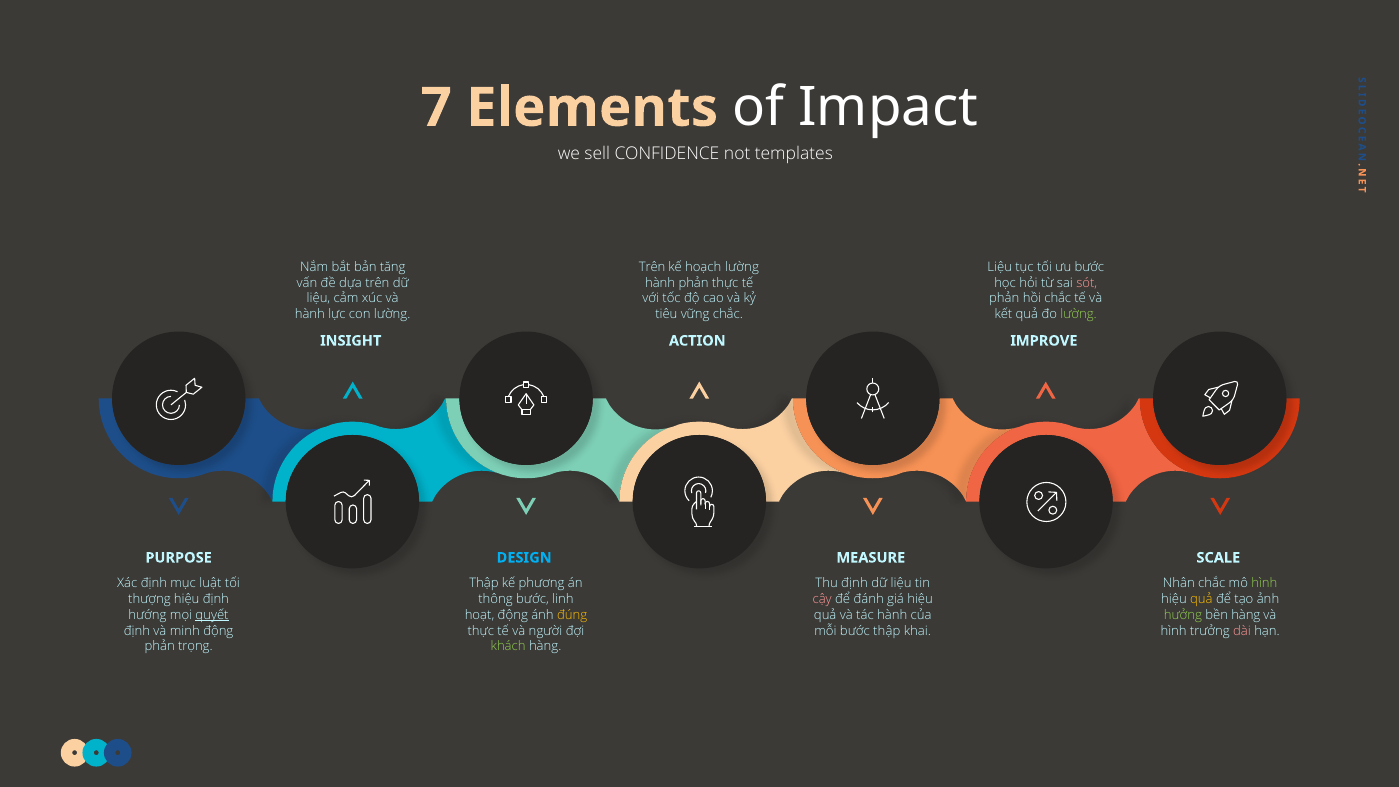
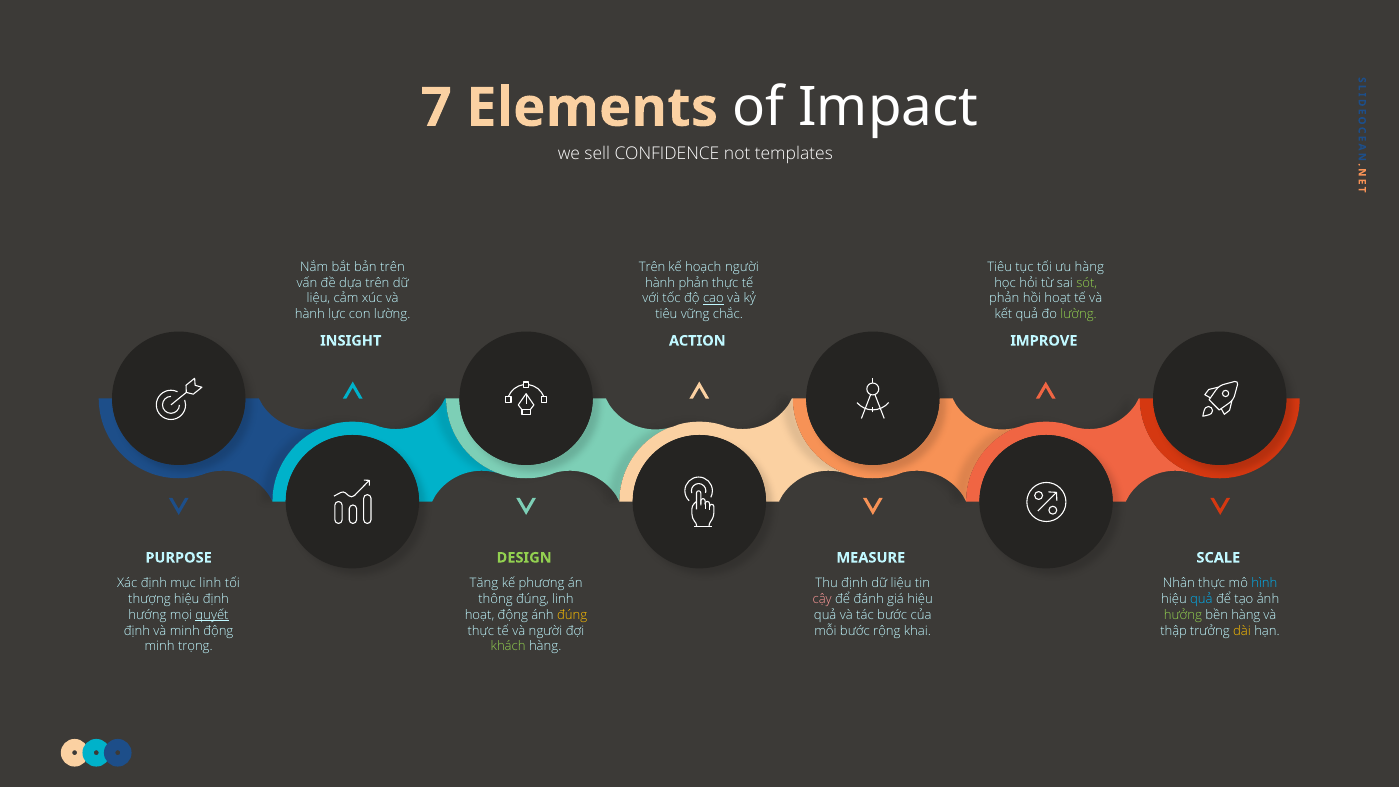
bản tăng: tăng -> trên (393, 267)
hoạch lường: lường -> người (742, 267)
Liệu: Liệu -> Tiêu (1000, 267)
ưu bước: bước -> hàng (1089, 267)
sót colour: pink -> light green (1087, 283)
cao underline: none -> present (713, 298)
hồi chắc: chắc -> hoạt (1058, 298)
DESIGN colour: light blue -> light green (524, 558)
mục luật: luật -> linh (210, 584)
Thập: Thập -> Tăng (484, 584)
Nhân chắc: chắc -> thực (1212, 584)
hình colour: light green -> light blue (1264, 584)
thông bước: bước -> đúng (533, 599)
quả colour: yellow -> light blue (1201, 599)
tác hành: hành -> bước (892, 615)
bước thập: thập -> rộng (887, 631)
hình: hình -> thập (1174, 631)
dài colour: pink -> yellow (1242, 631)
phản: phản -> minh (160, 647)
